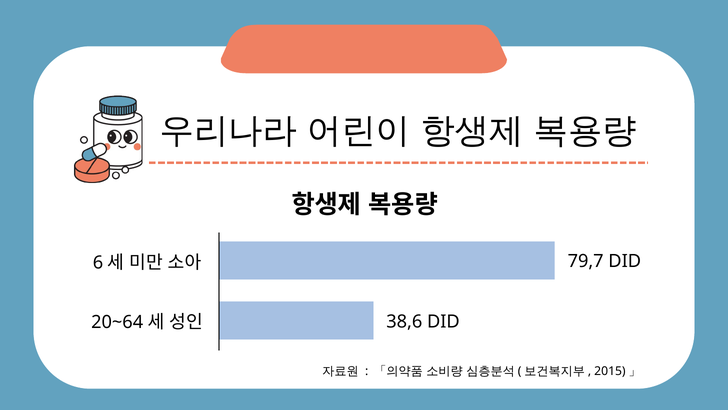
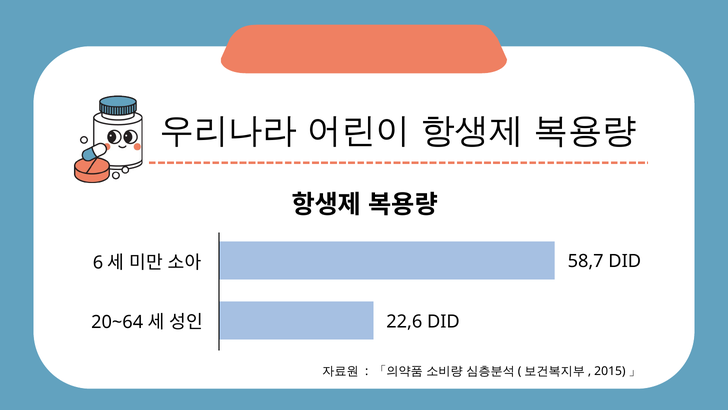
79,7: 79,7 -> 58,7 (586, 261)
38,6: 38,6 -> 22,6 (404, 321)
